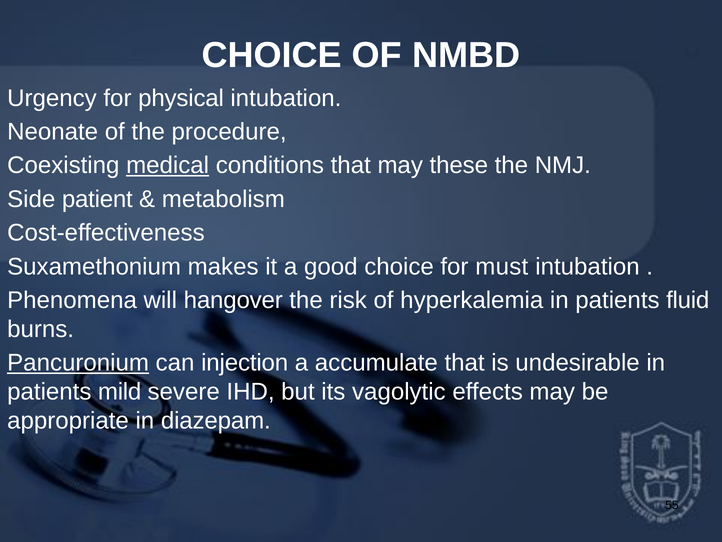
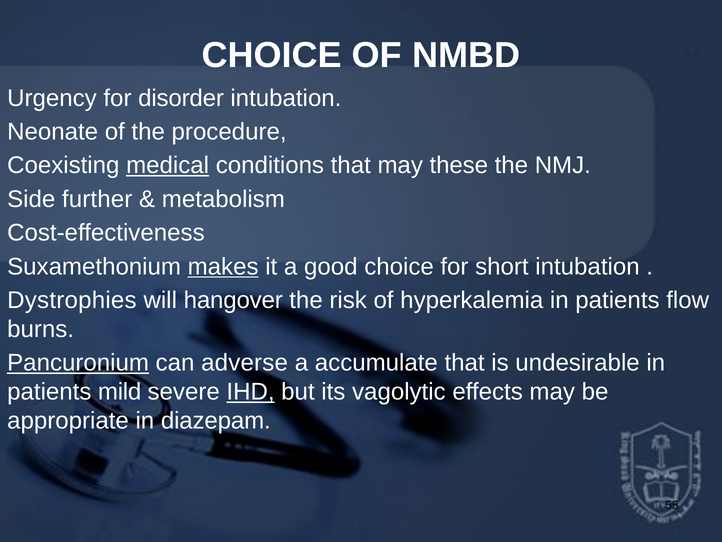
physical: physical -> disorder (181, 98)
patient: patient -> further (97, 199)
makes underline: none -> present (223, 266)
must: must -> short (502, 266)
Phenomena: Phenomena -> Dystrophies (72, 300)
fluid: fluid -> flow (688, 300)
injection: injection -> adverse (245, 363)
IHD underline: none -> present (251, 392)
